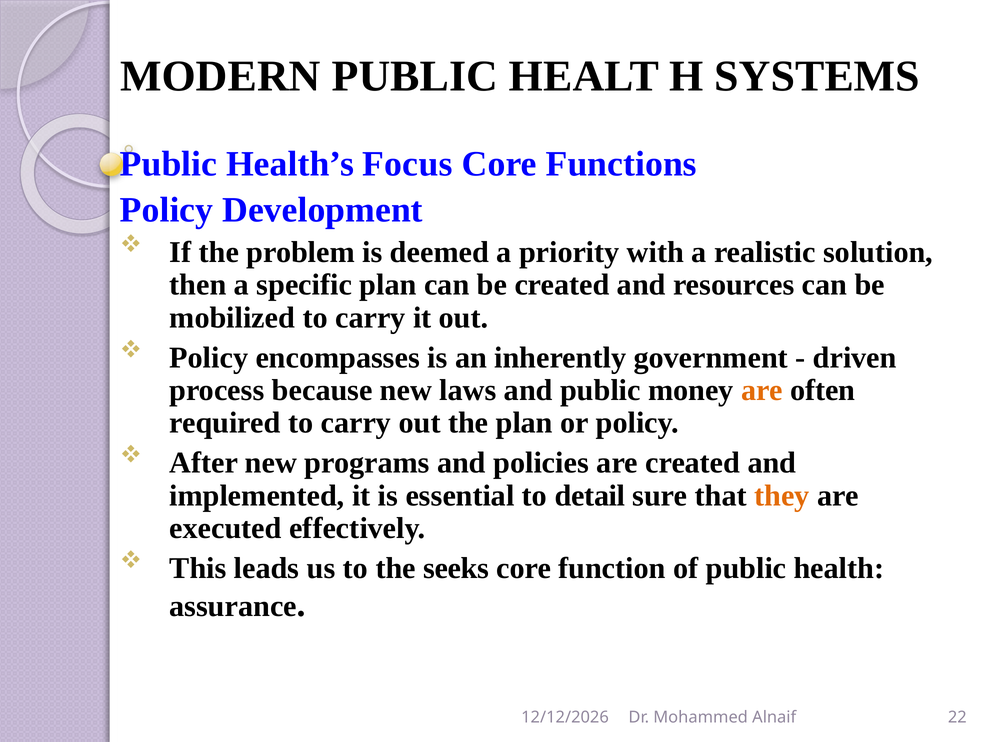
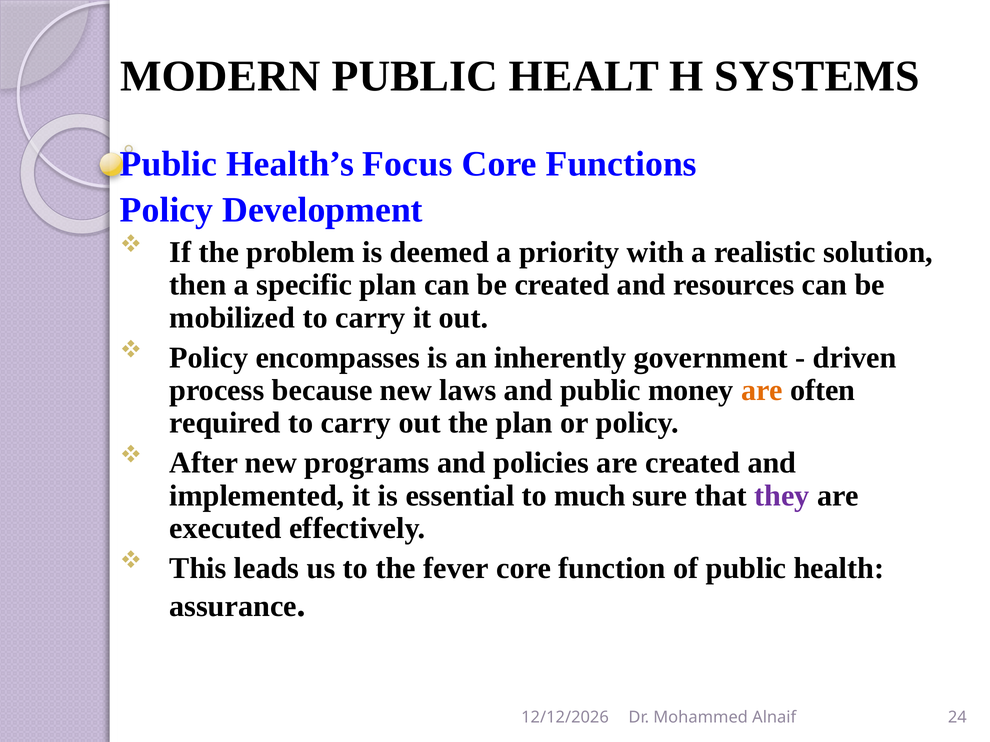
detail: detail -> much (590, 496)
they colour: orange -> purple (782, 496)
seeks: seeks -> fever (456, 569)
22: 22 -> 24 (957, 718)
